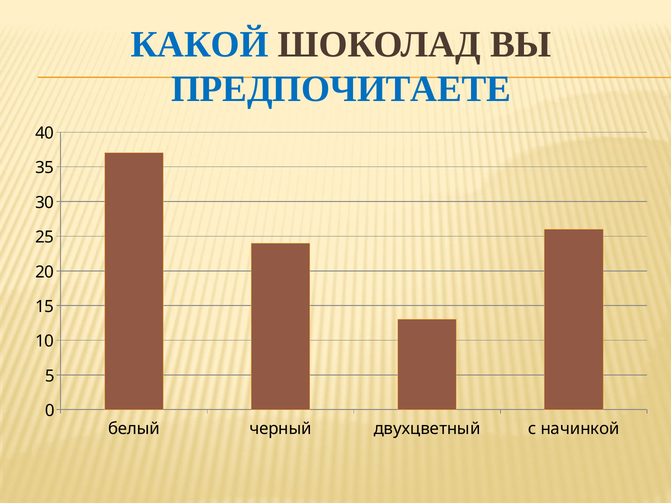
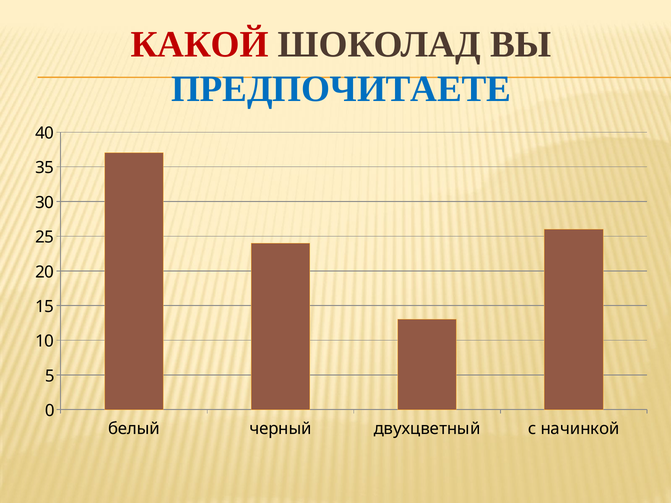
КАКОЙ colour: blue -> red (200, 45)
